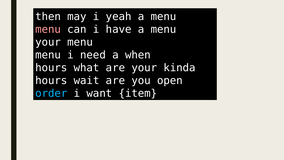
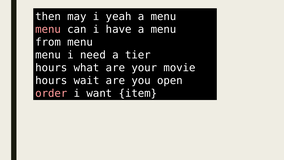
your: your -> from (48, 42)
when: when -> tier (138, 55)
kinda: kinda -> movie (179, 68)
order colour: light blue -> pink (51, 93)
